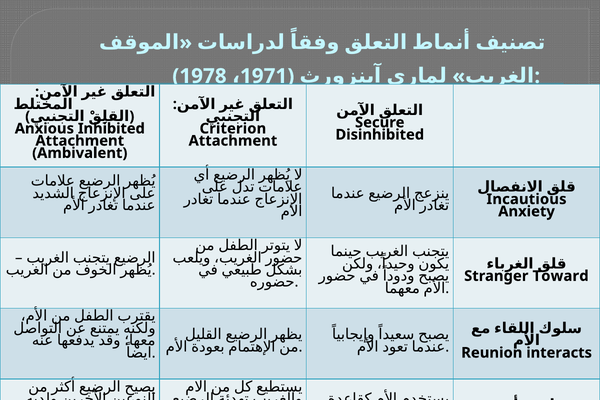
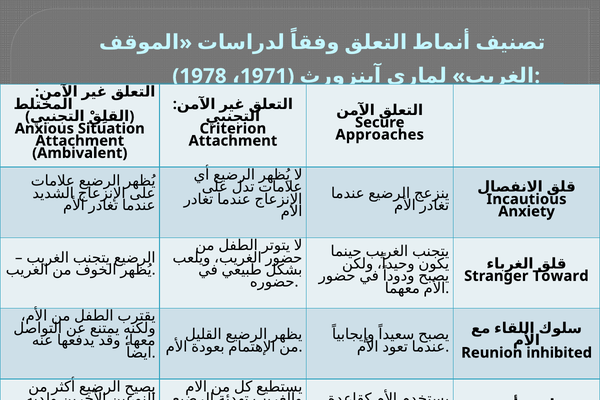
Inhibited: Inhibited -> Situation (111, 129)
Disinhibited: Disinhibited -> Approaches (380, 135)
interacts: interacts -> inhibited (559, 353)
